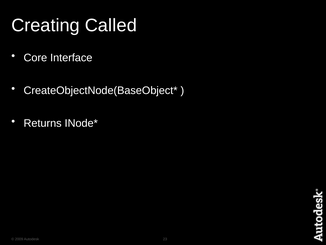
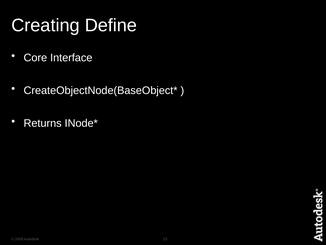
Called: Called -> Define (111, 25)
